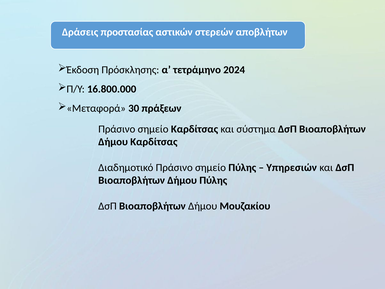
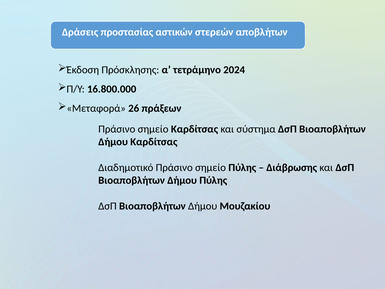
30: 30 -> 26 (134, 108)
Υπηρεσιών: Υπηρεσιών -> Διάβρωσης (292, 167)
